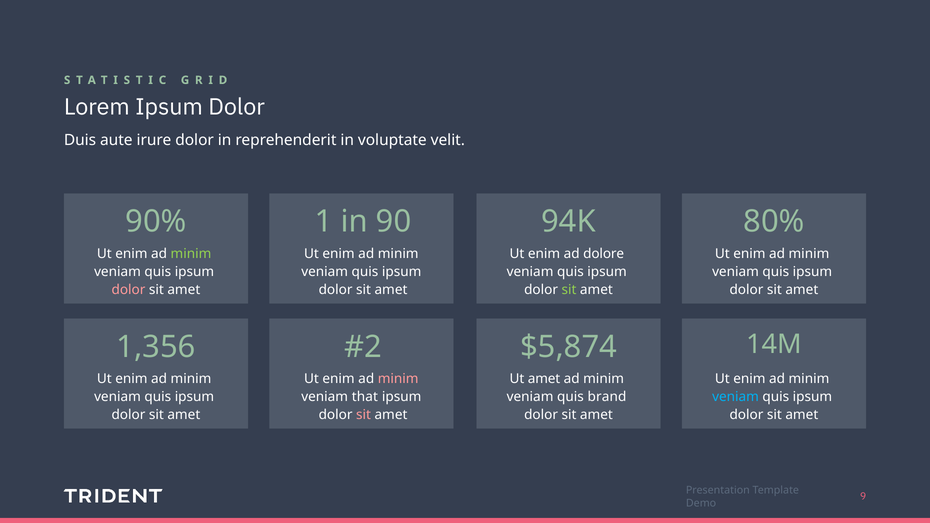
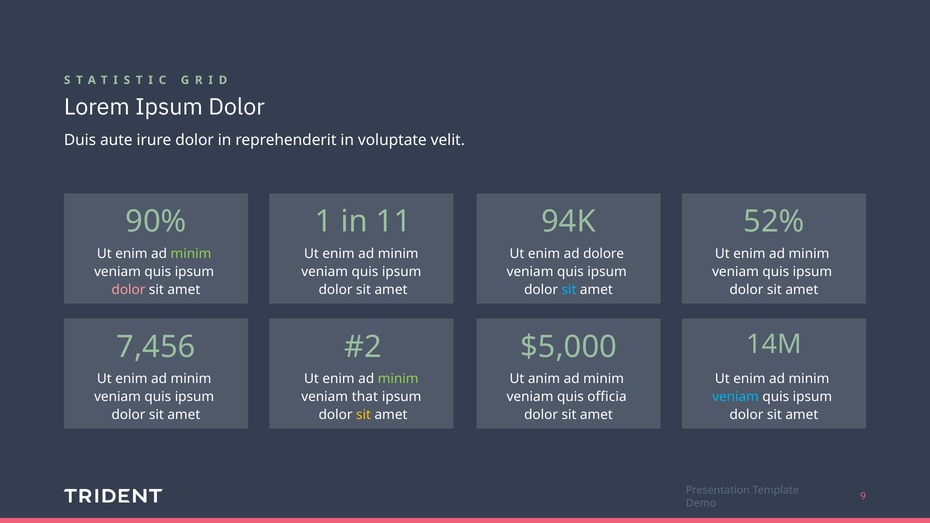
90: 90 -> 11 (394, 222)
80%: 80% -> 52% (774, 222)
sit colour: light green -> light blue (569, 290)
1,356: 1,356 -> 7,456 (156, 347)
$5,874: $5,874 -> $5,000 (569, 347)
minim colour: pink -> light green (398, 379)
Ut amet: amet -> anim (544, 379)
brand: brand -> officia (607, 397)
sit colour: pink -> yellow (364, 415)
